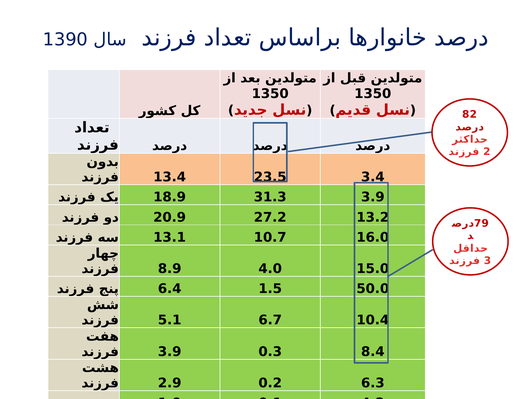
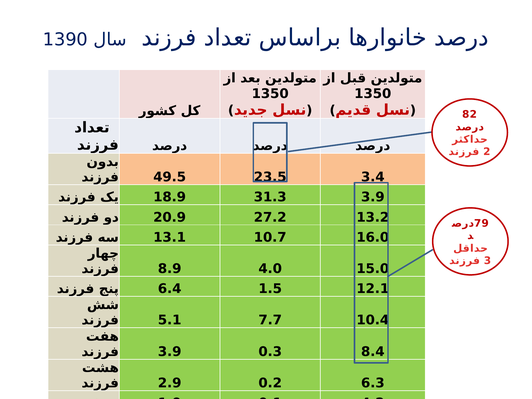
13.4: 13.4 -> 49.5 (170, 177)
50.0: 50.0 -> 12.1 (373, 289)
6.7: 6.7 -> 7.7 (270, 320)
